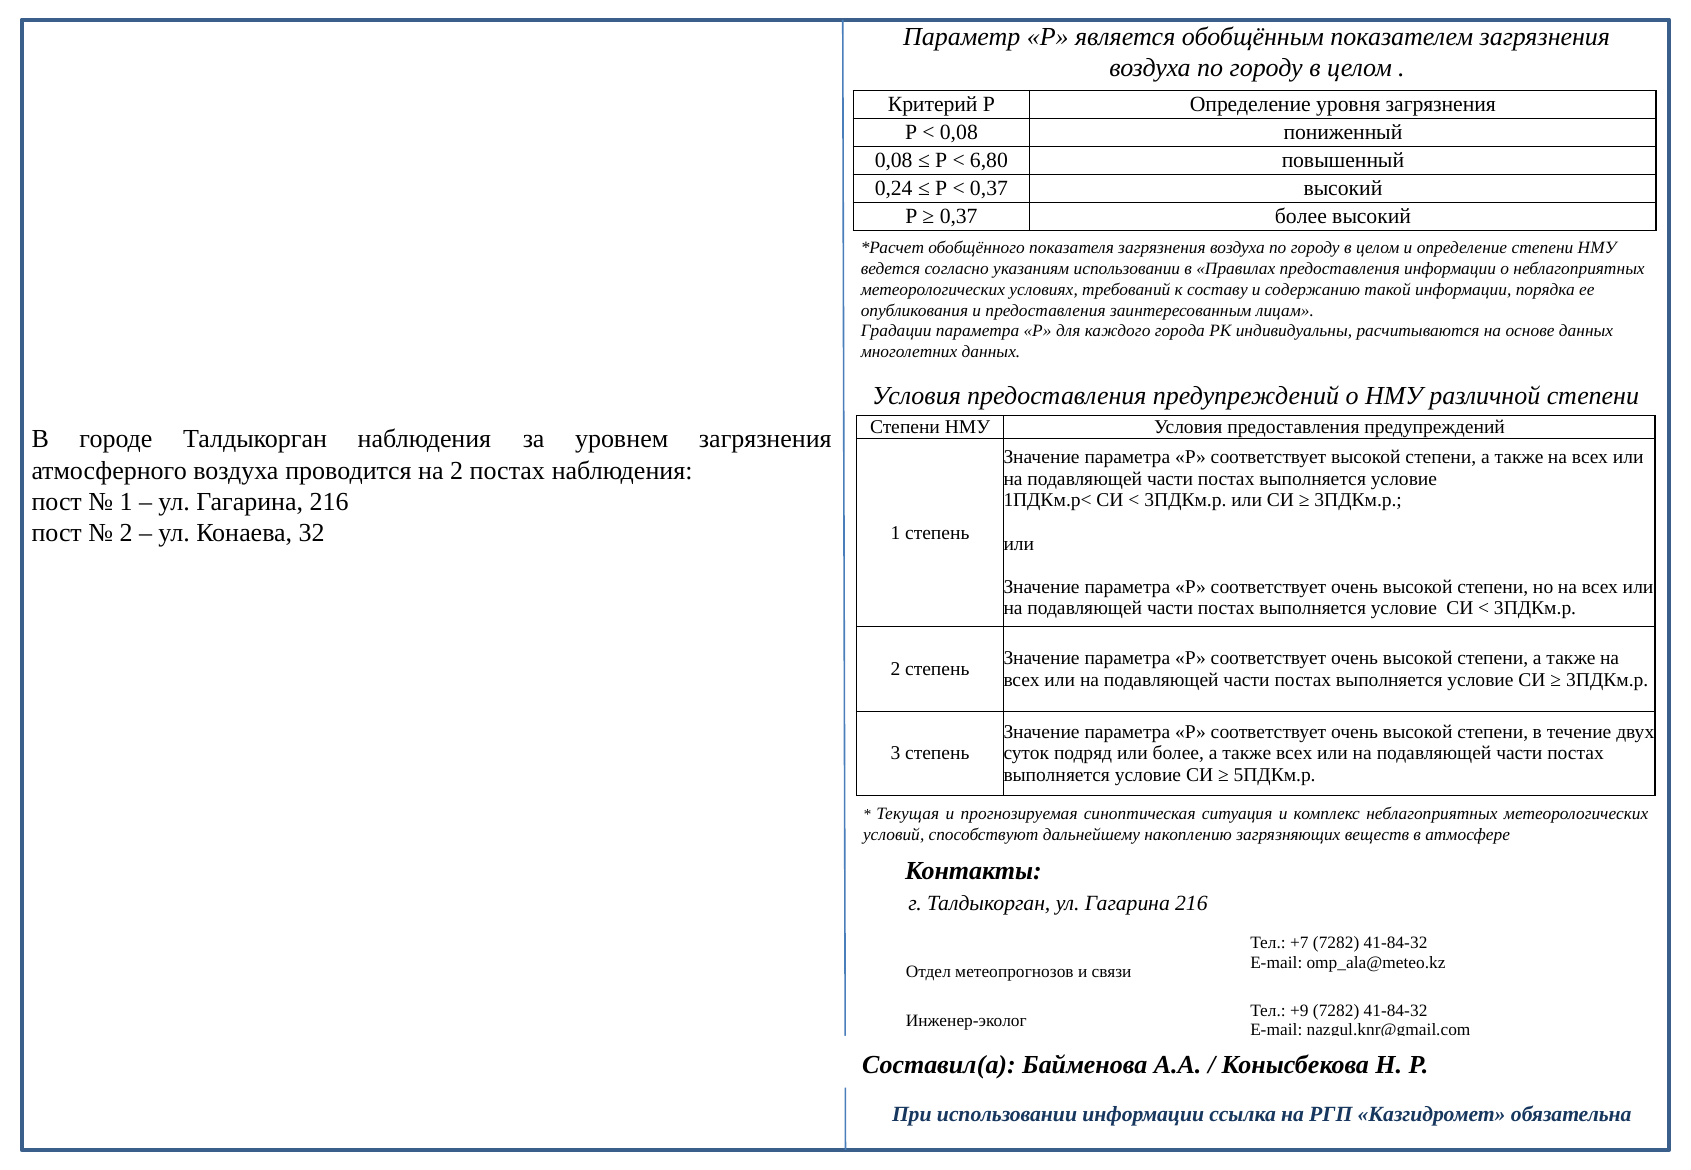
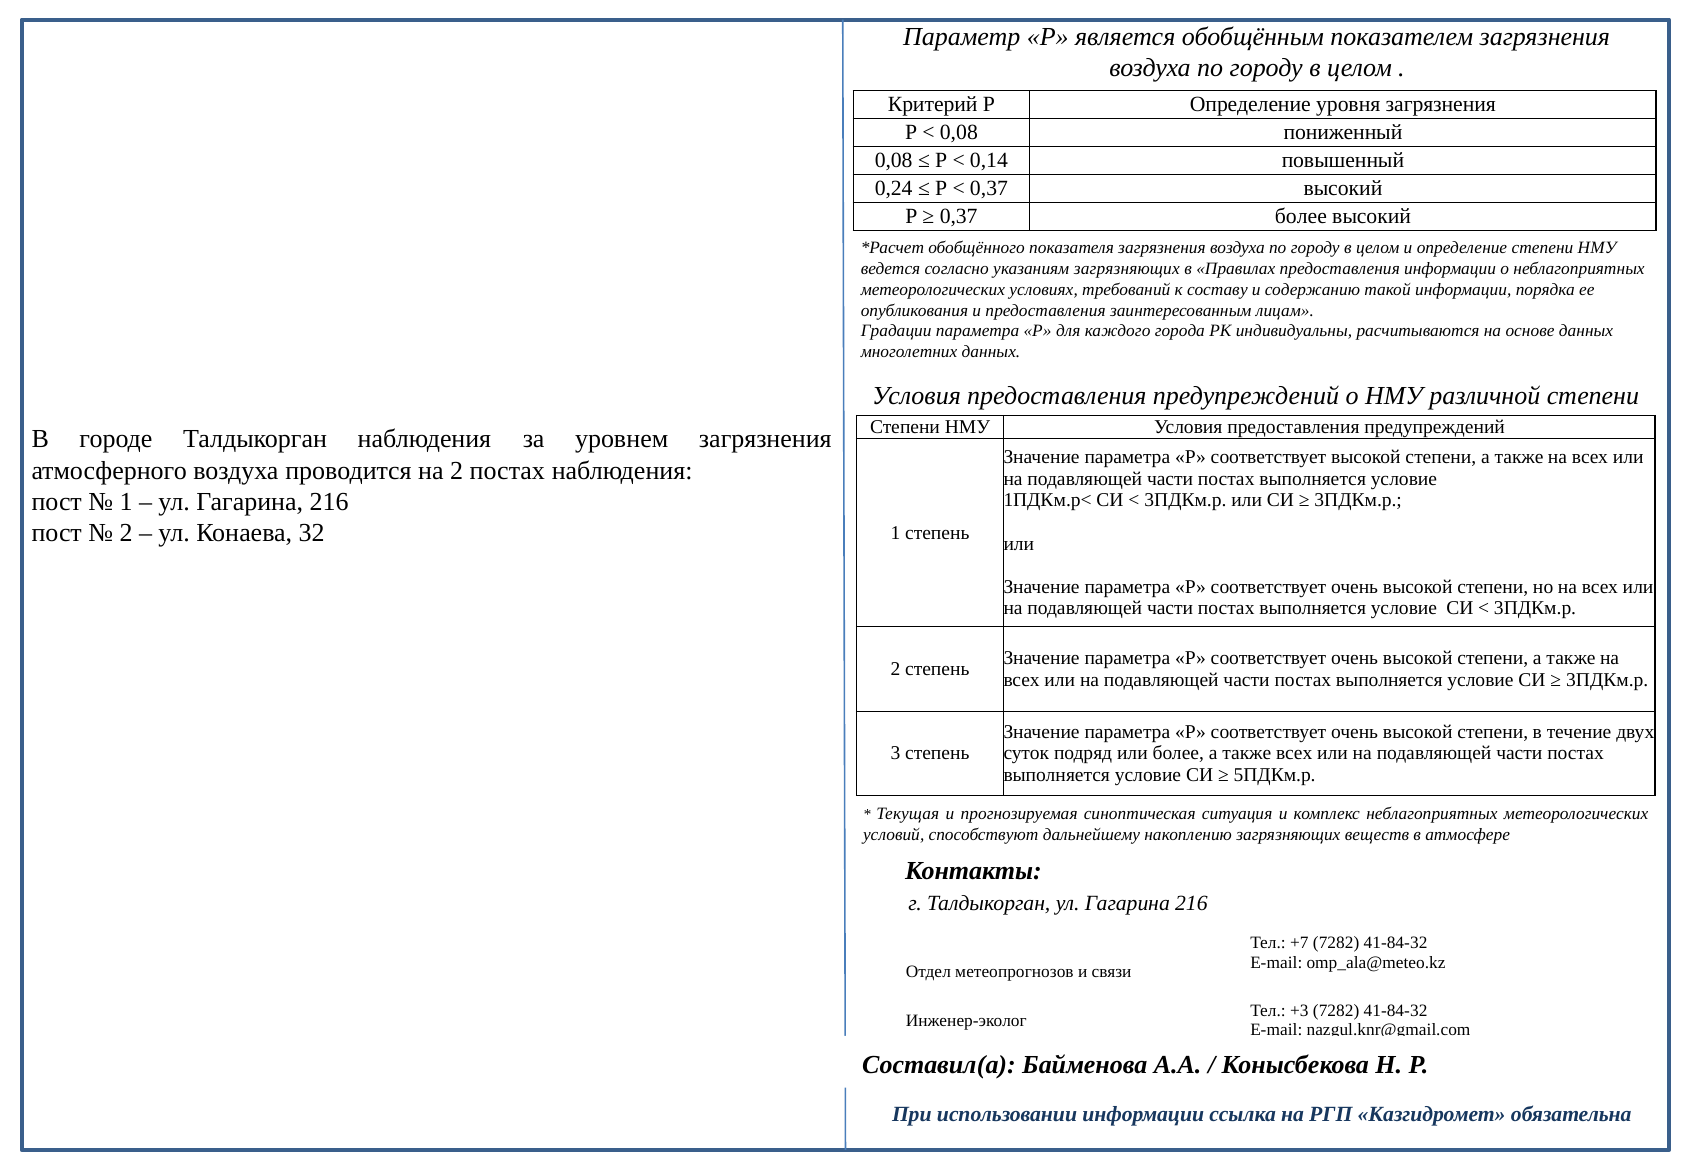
6,80: 6,80 -> 0,14 (989, 160)
указаниям использовании: использовании -> загрязняющих (1127, 269)
+9: +9 -> +3 (1299, 1011)
